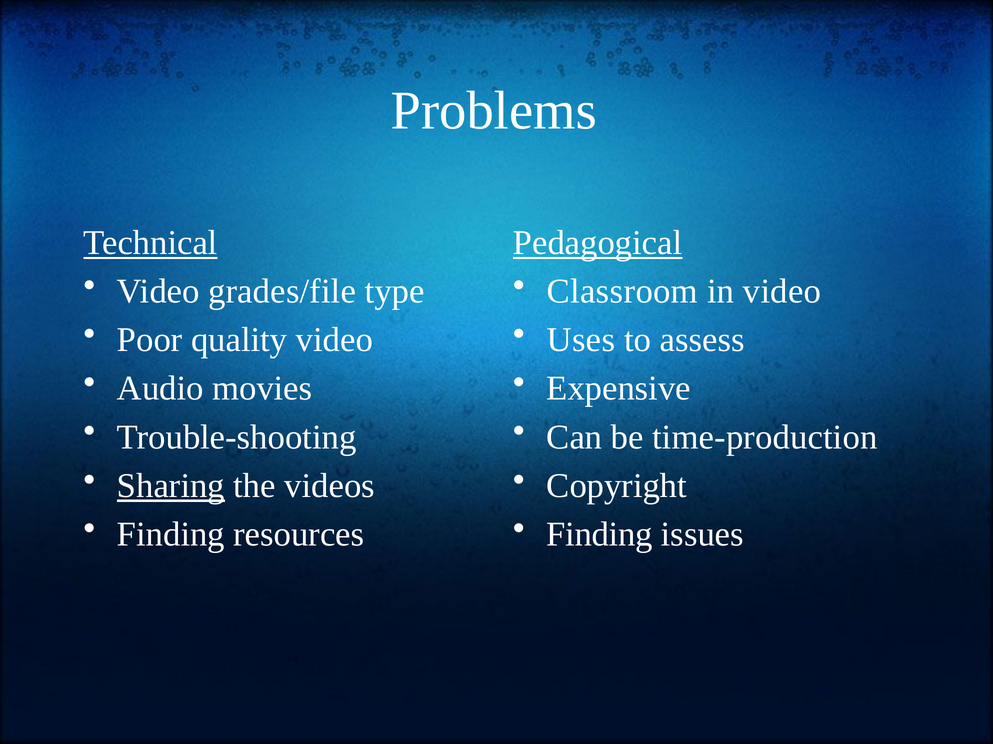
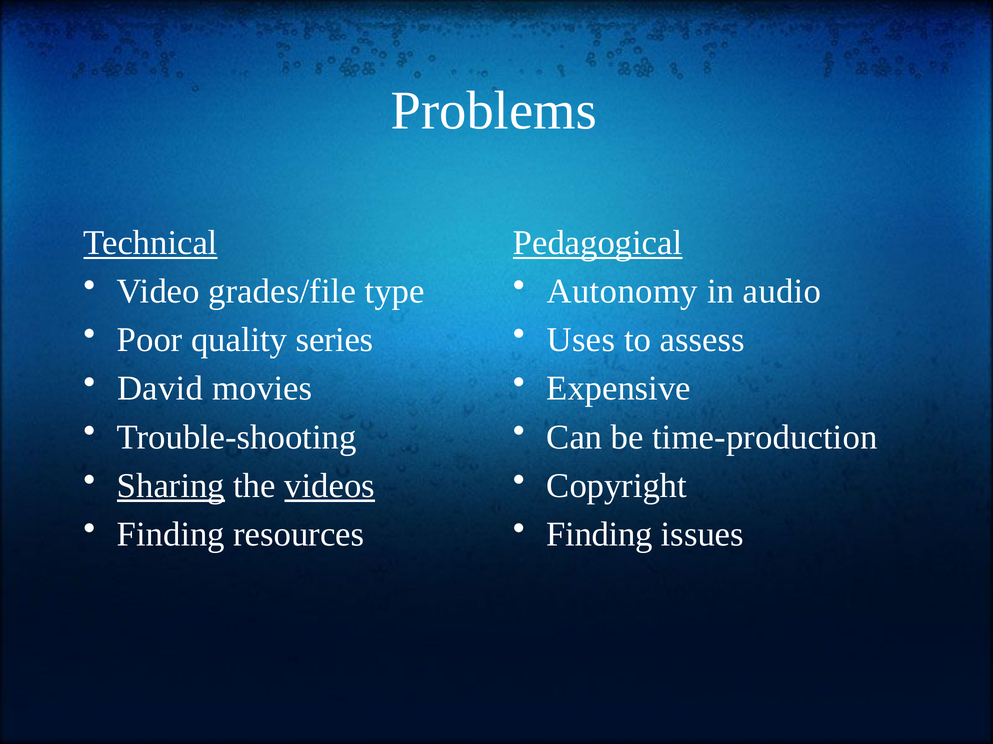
Classroom: Classroom -> Autonomy (622, 292)
in video: video -> audio (782, 292)
quality video: video -> series (335, 340)
Audio: Audio -> David (160, 389)
videos underline: none -> present (330, 486)
